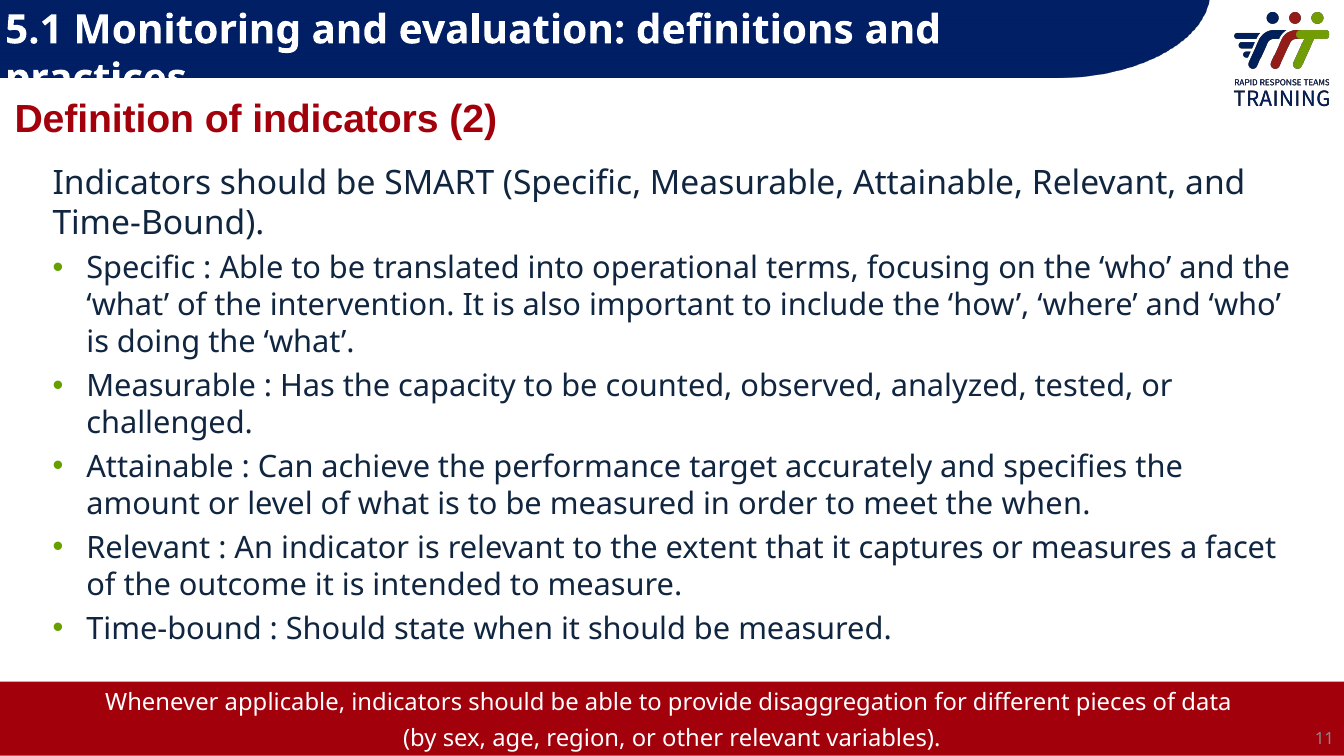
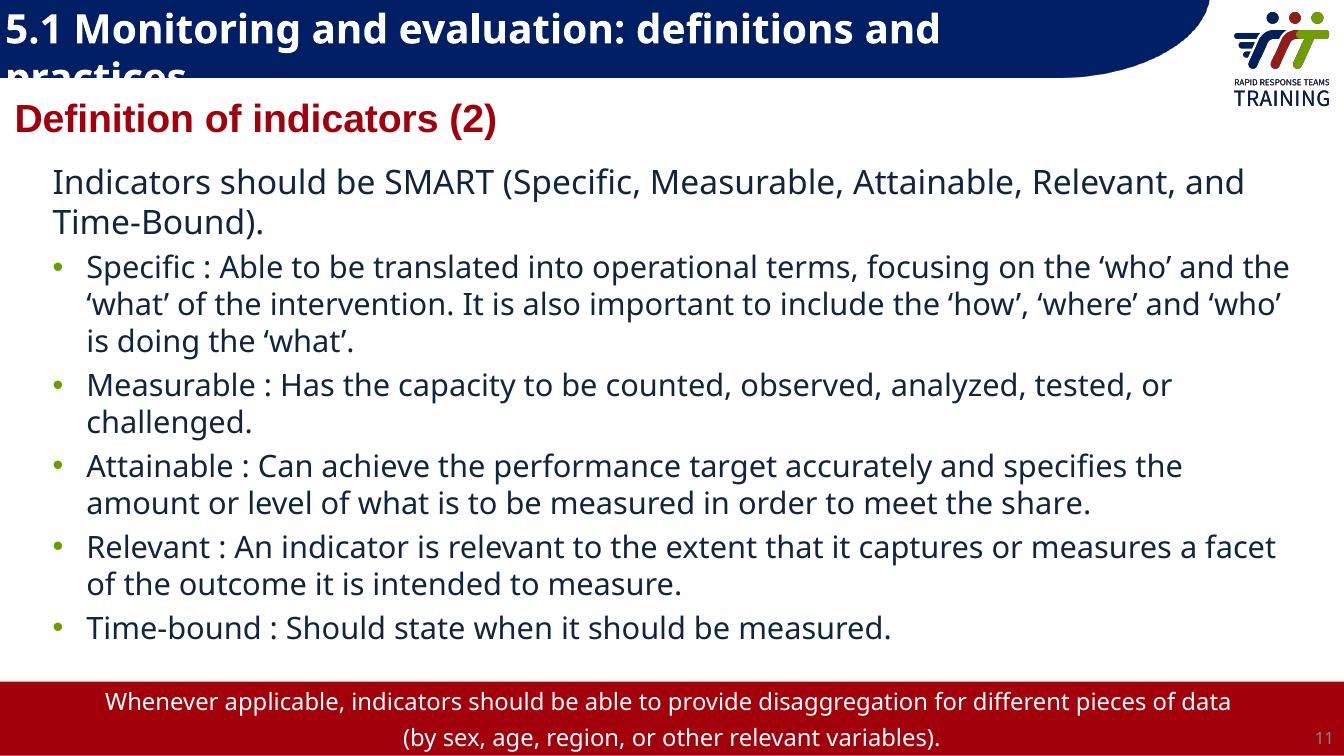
the when: when -> share (1046, 504)
